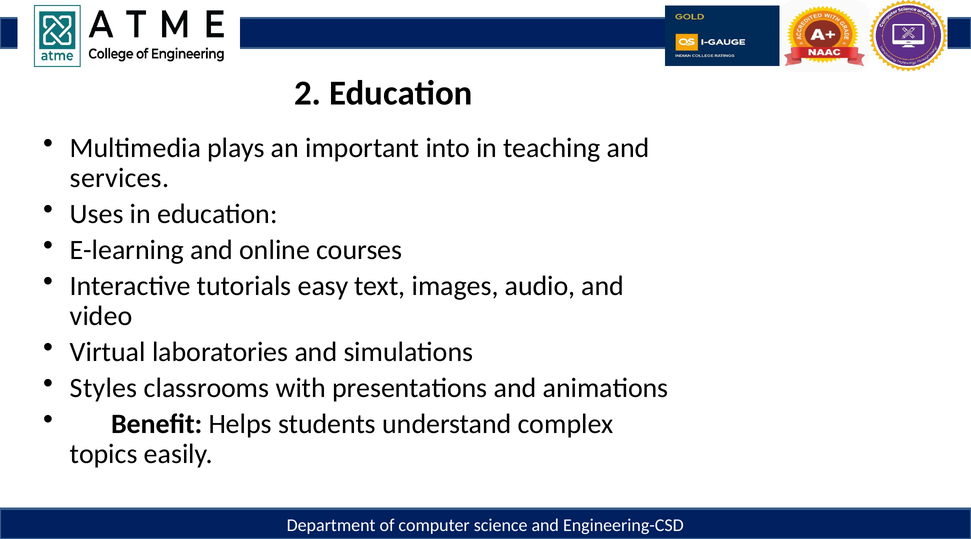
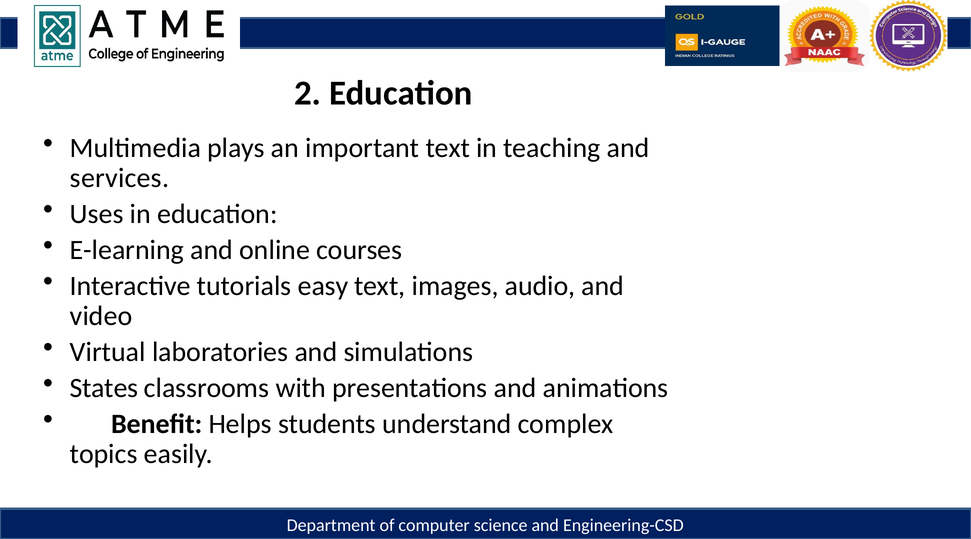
important into: into -> text (448, 148)
Styles: Styles -> States (104, 388)
